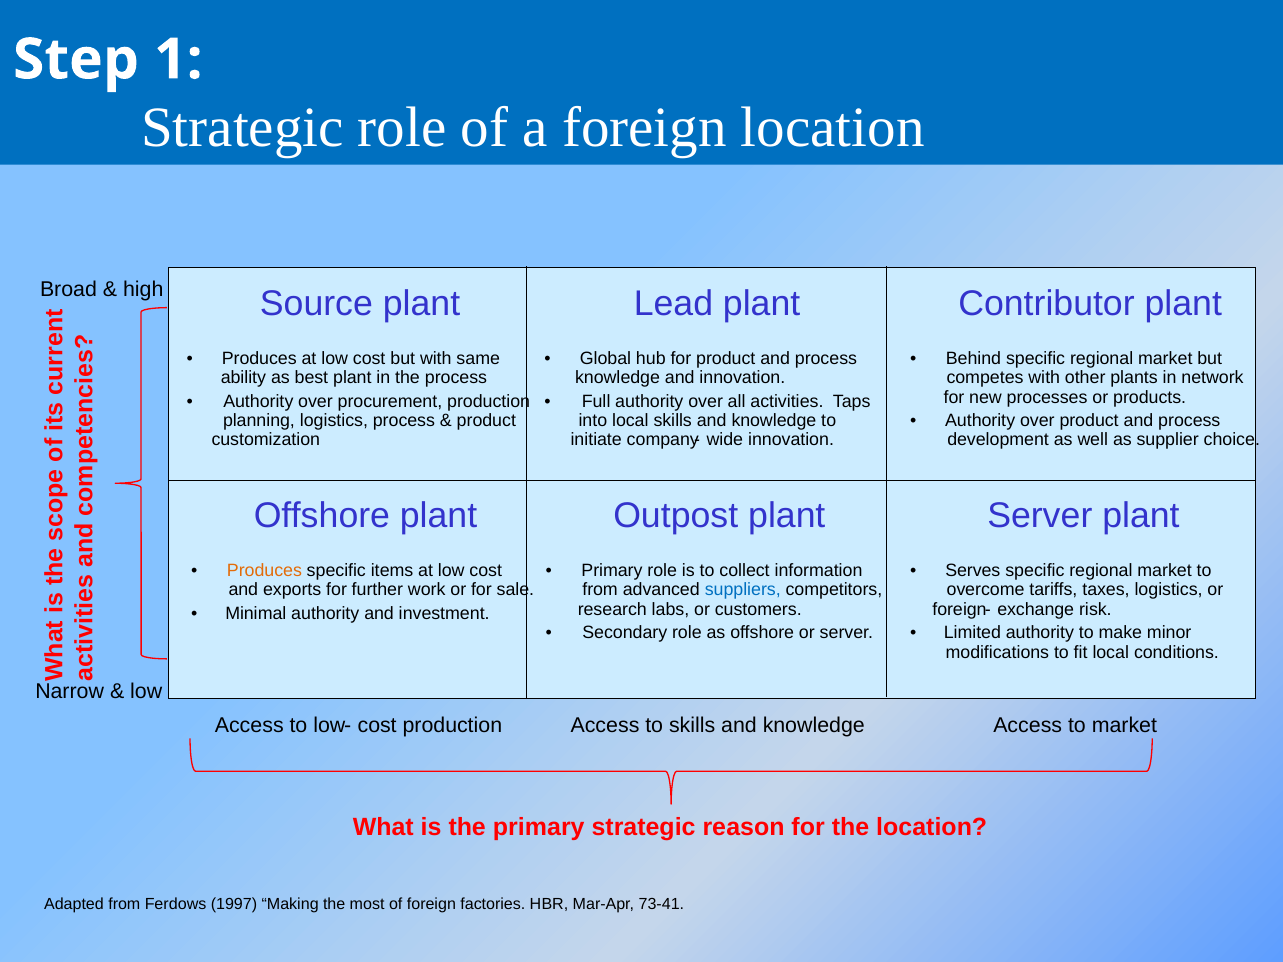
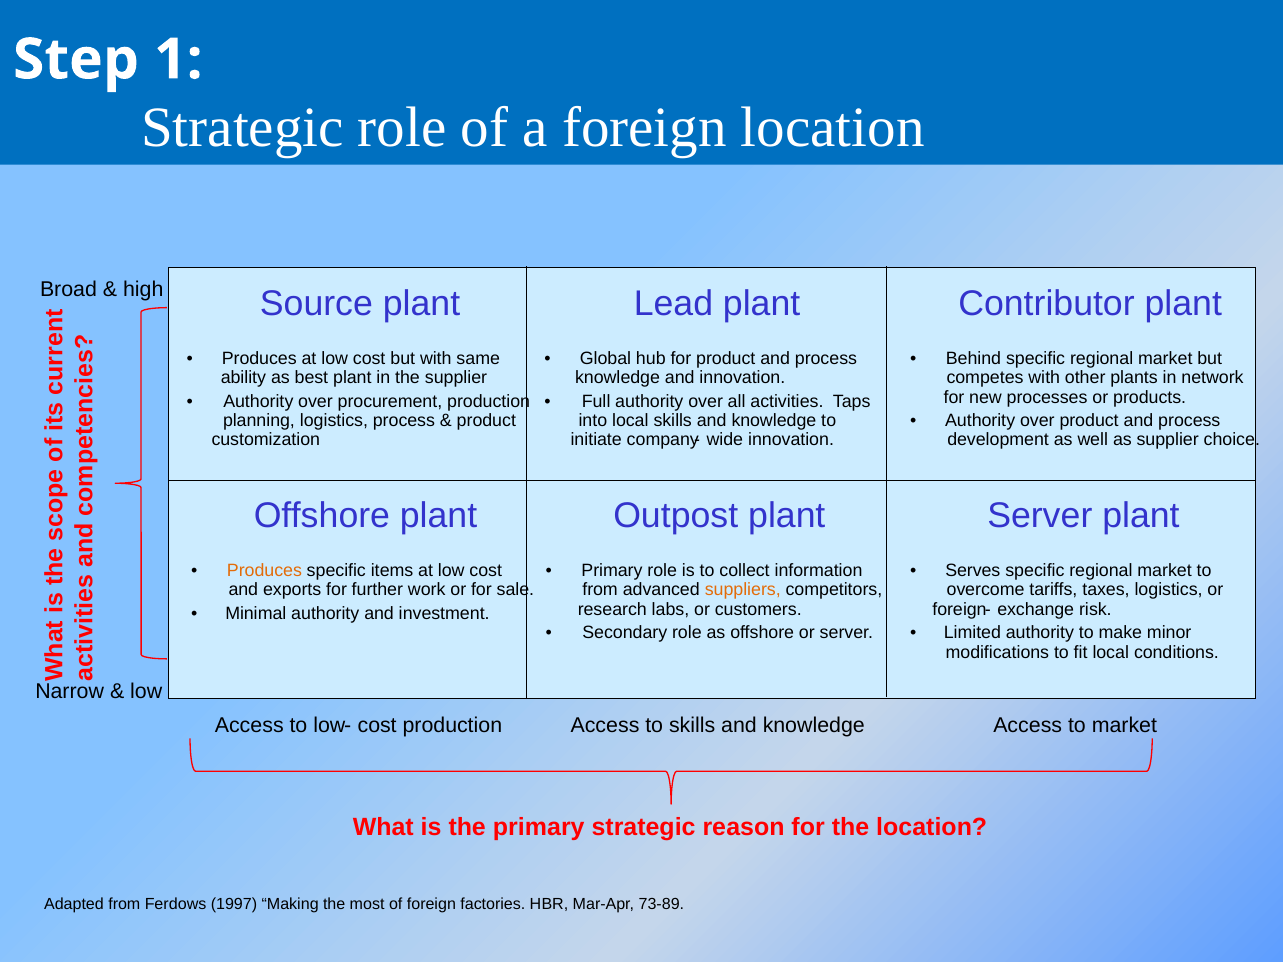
the process: process -> supplier (456, 378)
suppliers colour: blue -> orange (743, 590)
73-41: 73-41 -> 73-89 (661, 905)
